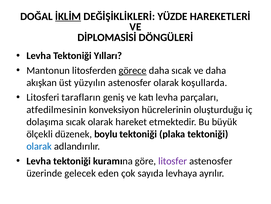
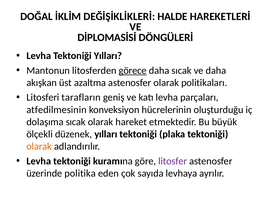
İKLİM underline: present -> none (68, 16)
YÜZDE: YÜZDE -> HALDE (172, 16)
yüzyılın: yüzyılın -> azaltma (90, 82)
koşullarda: koşullarda -> politikaları (204, 82)
düzenek boylu: boylu -> yılları (106, 134)
olarak colour: blue -> orange (39, 146)
gelecek: gelecek -> politika (80, 173)
